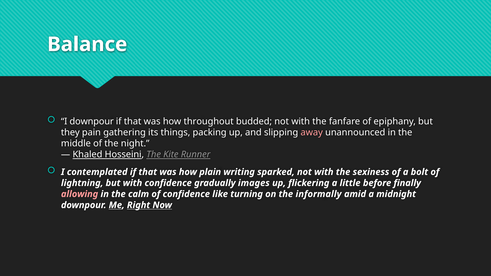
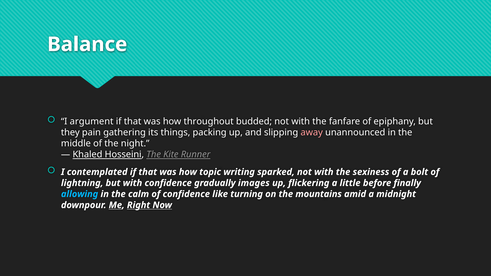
I downpour: downpour -> argument (92, 121)
plain: plain -> topic (210, 172)
allowing colour: pink -> light blue (80, 194)
informally: informally -> mountains (319, 194)
